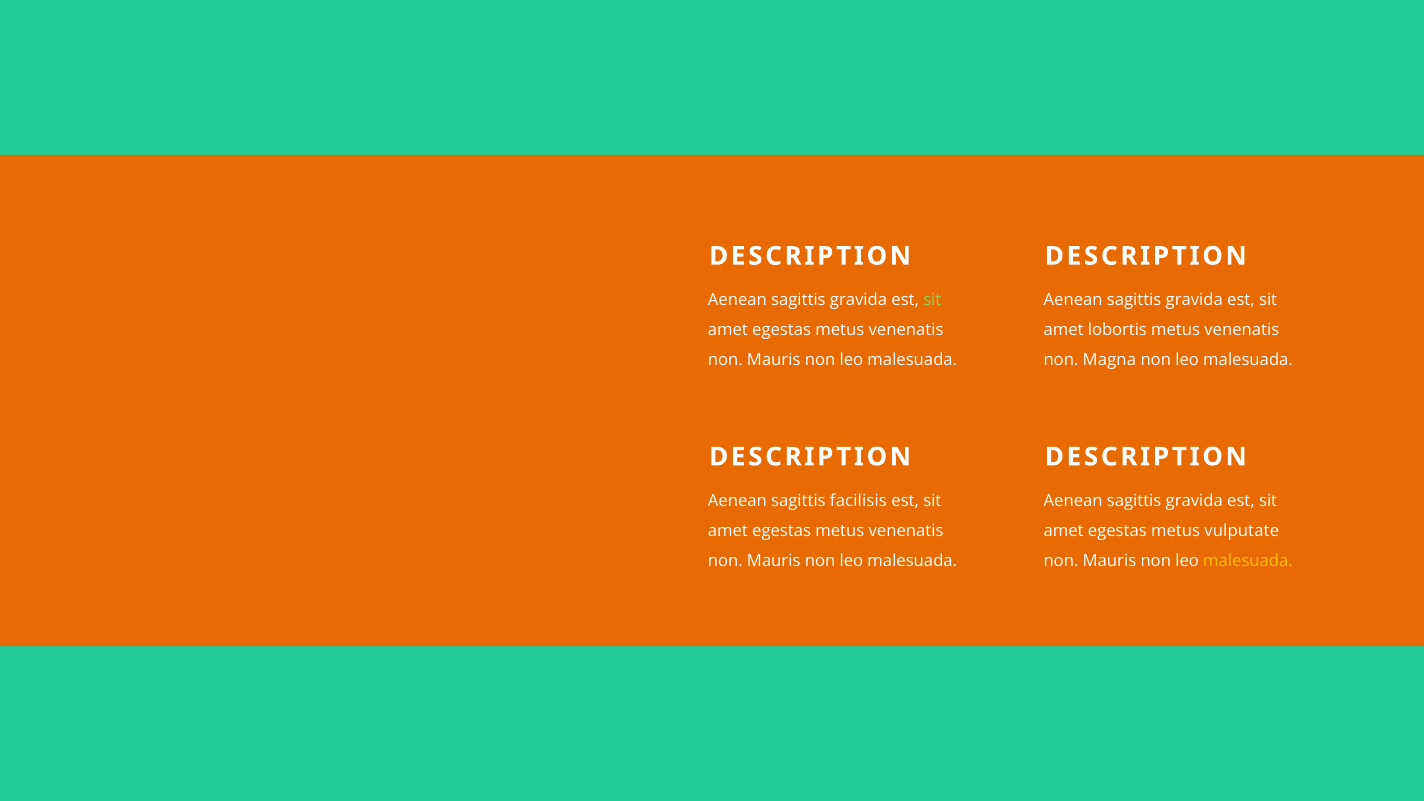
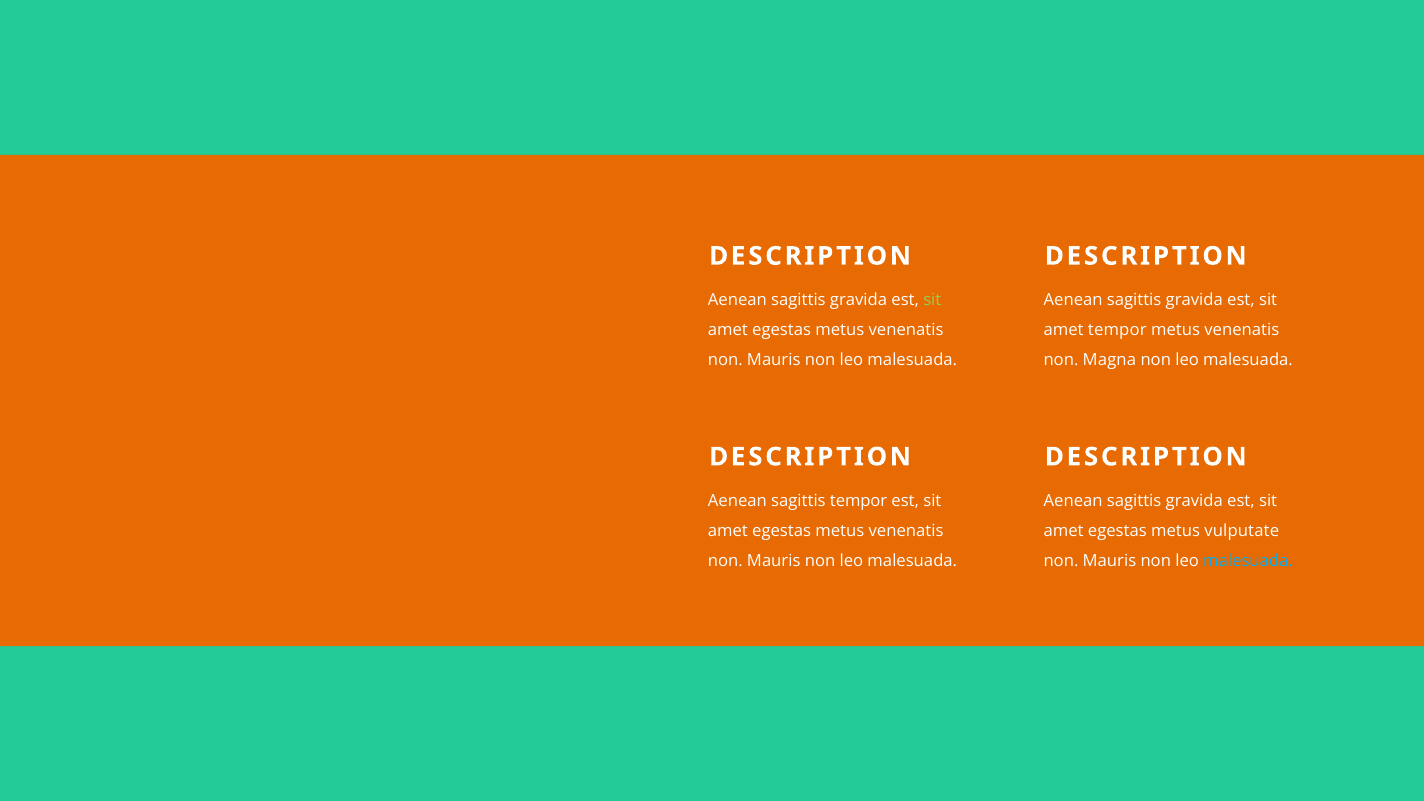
amet lobortis: lobortis -> tempor (1117, 330)
sagittis facilisis: facilisis -> tempor (859, 501)
malesuada colour: yellow -> light blue (1248, 561)
